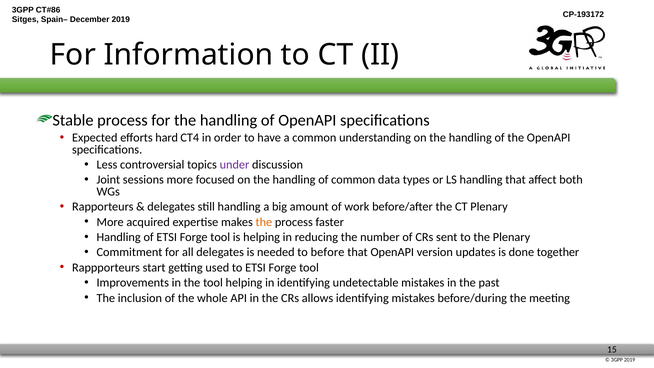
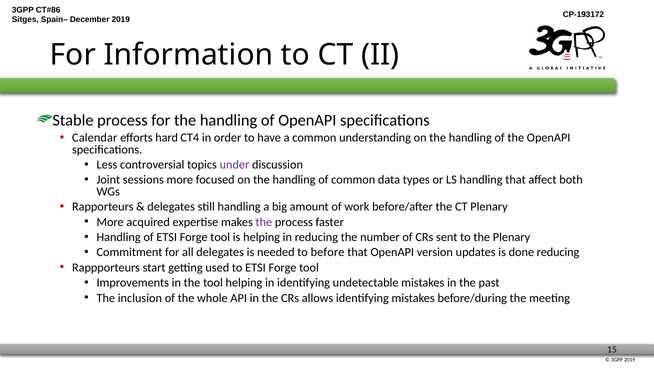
Expected: Expected -> Calendar (95, 138)
the colour: orange -> purple (264, 222)
done together: together -> reducing (558, 252)
